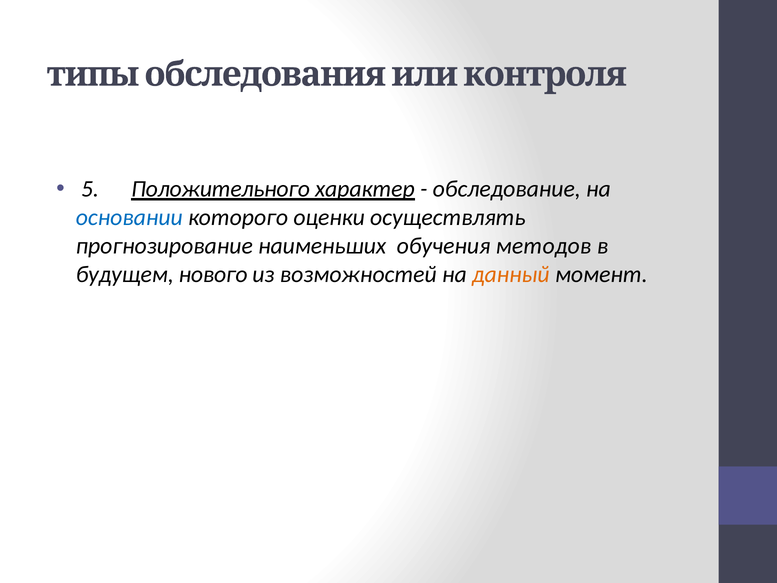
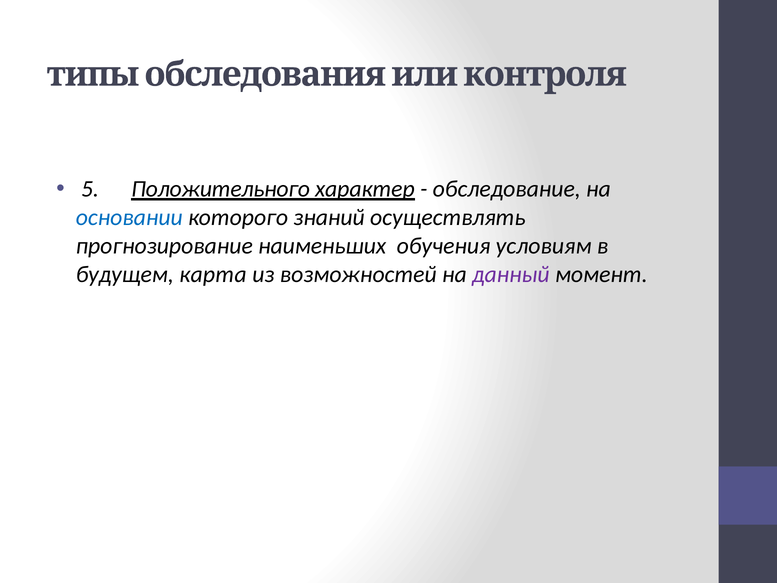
оценки: оценки -> знаний (329, 217)
методов: методов -> условиям (544, 246)
нового: нового -> карта (213, 274)
данный colour: orange -> purple (511, 274)
